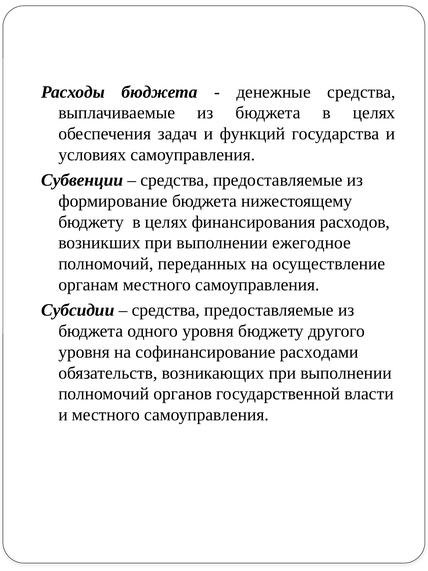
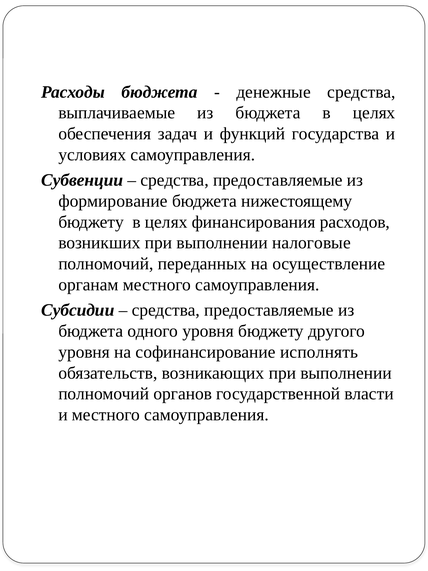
ежегодное: ежегодное -> налоговые (312, 243)
расходами: расходами -> исполнять (319, 352)
